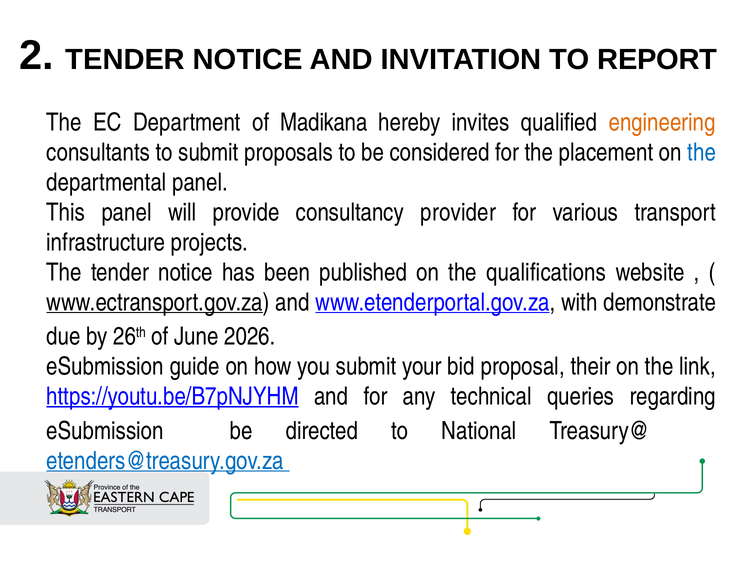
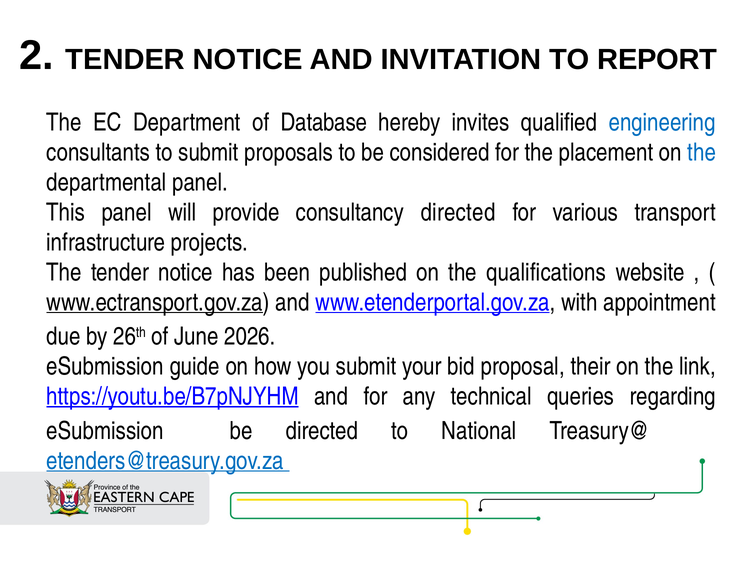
Madikana: Madikana -> Database (324, 123)
engineering colour: orange -> blue (662, 123)
consultancy provider: provider -> directed (458, 212)
demonstrate: demonstrate -> appointment (660, 302)
